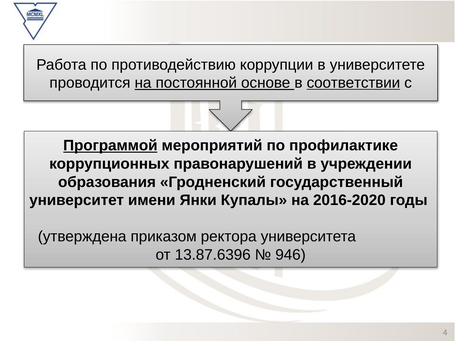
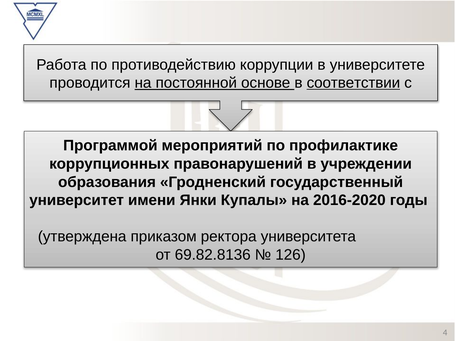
Программой underline: present -> none (110, 146)
13.87.6396: 13.87.6396 -> 69.82.8136 (213, 255)
946: 946 -> 126 (291, 255)
